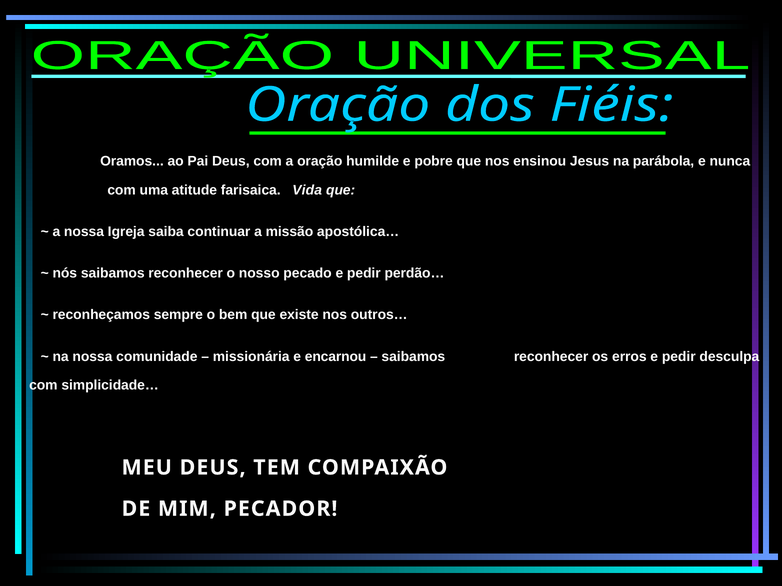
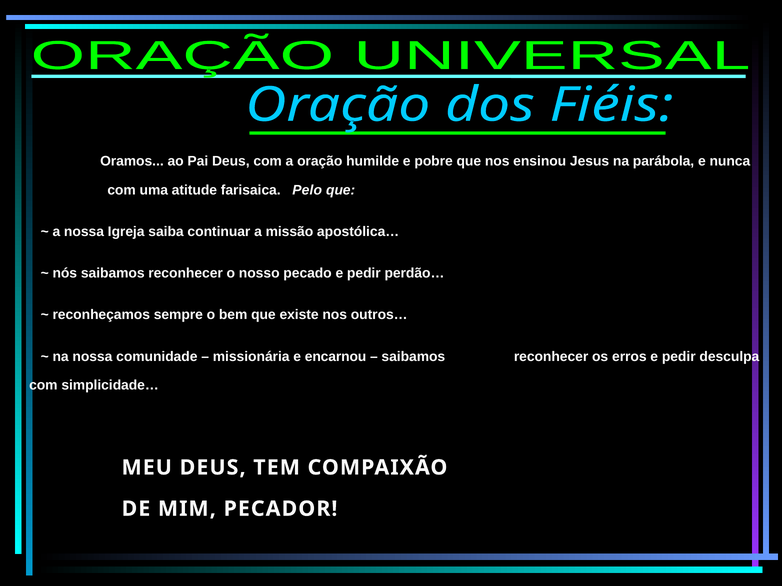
Vida: Vida -> Pelo (307, 190)
